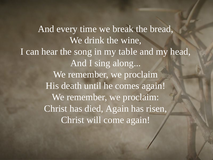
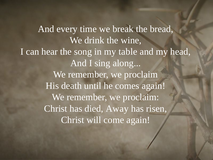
died Again: Again -> Away (117, 108)
